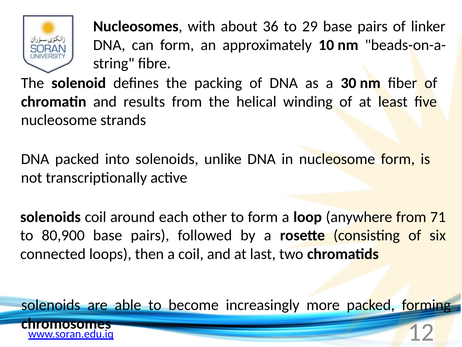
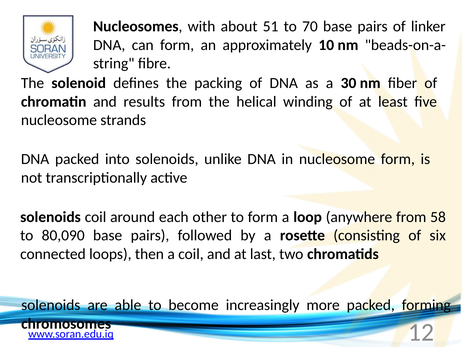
36: 36 -> 51 (271, 26)
29: 29 -> 70 (310, 26)
71: 71 -> 58 (438, 217)
80,900: 80,900 -> 80,090 (63, 235)
